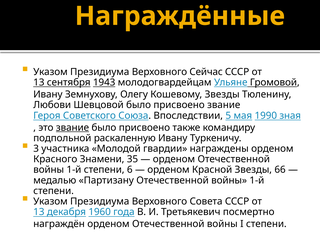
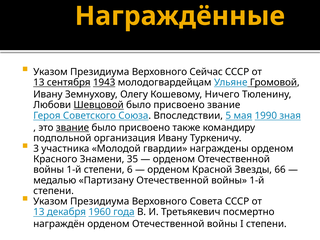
Кошевому Звезды: Звезды -> Ничего (222, 94)
Шевцовой underline: none -> present (99, 105)
раскаленную: раскаленную -> организация (125, 138)
